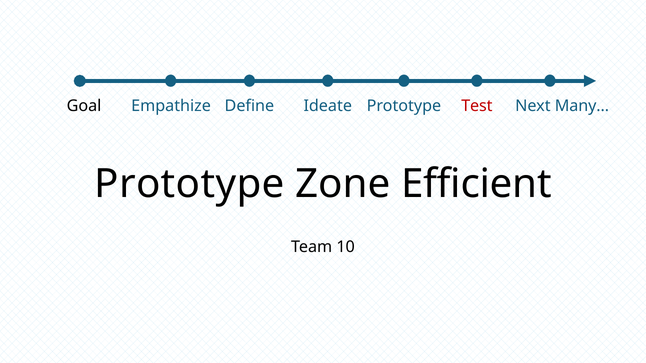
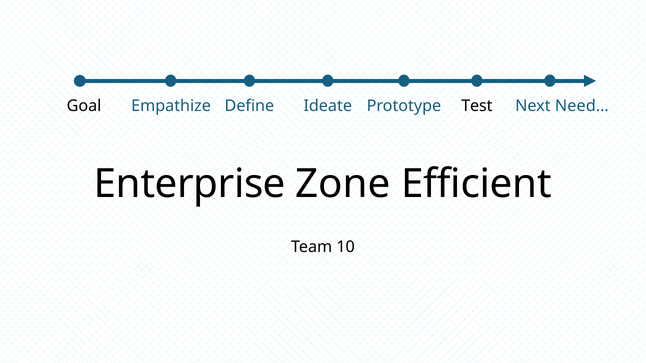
Test colour: red -> black (477, 106)
Many…: Many… -> Need… (582, 106)
Prototype: Prototype -> Enterprise (190, 184)
